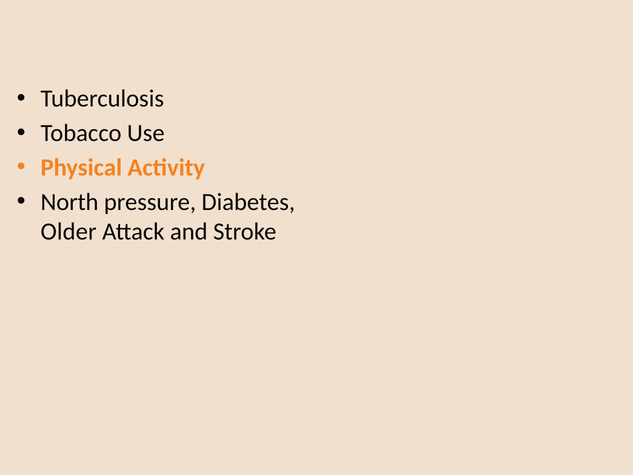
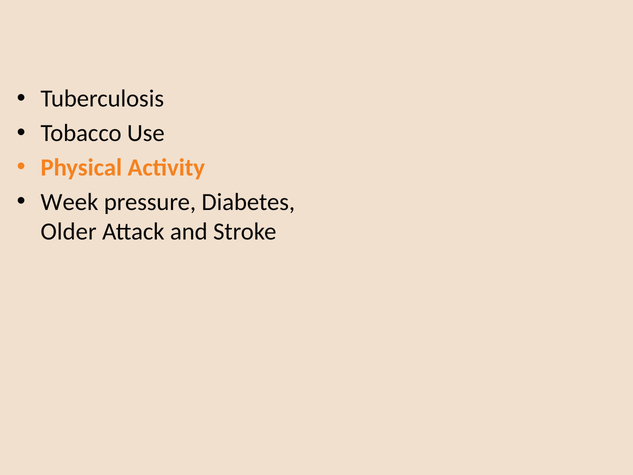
North: North -> Week (69, 202)
